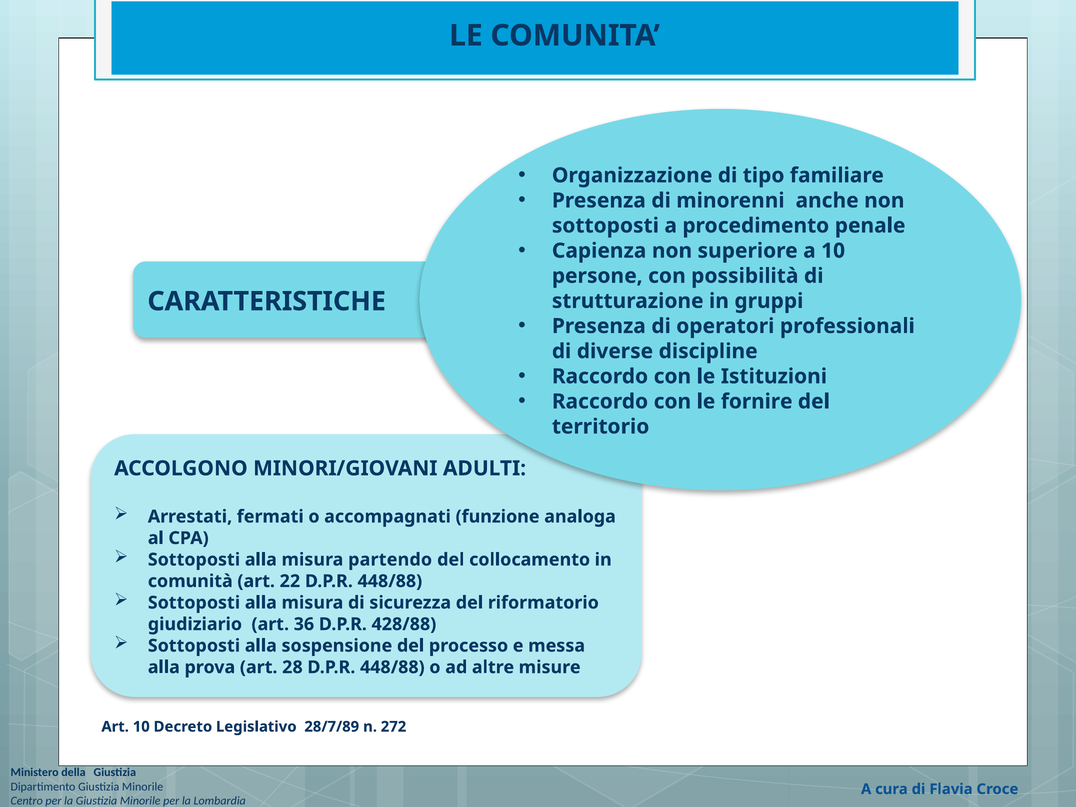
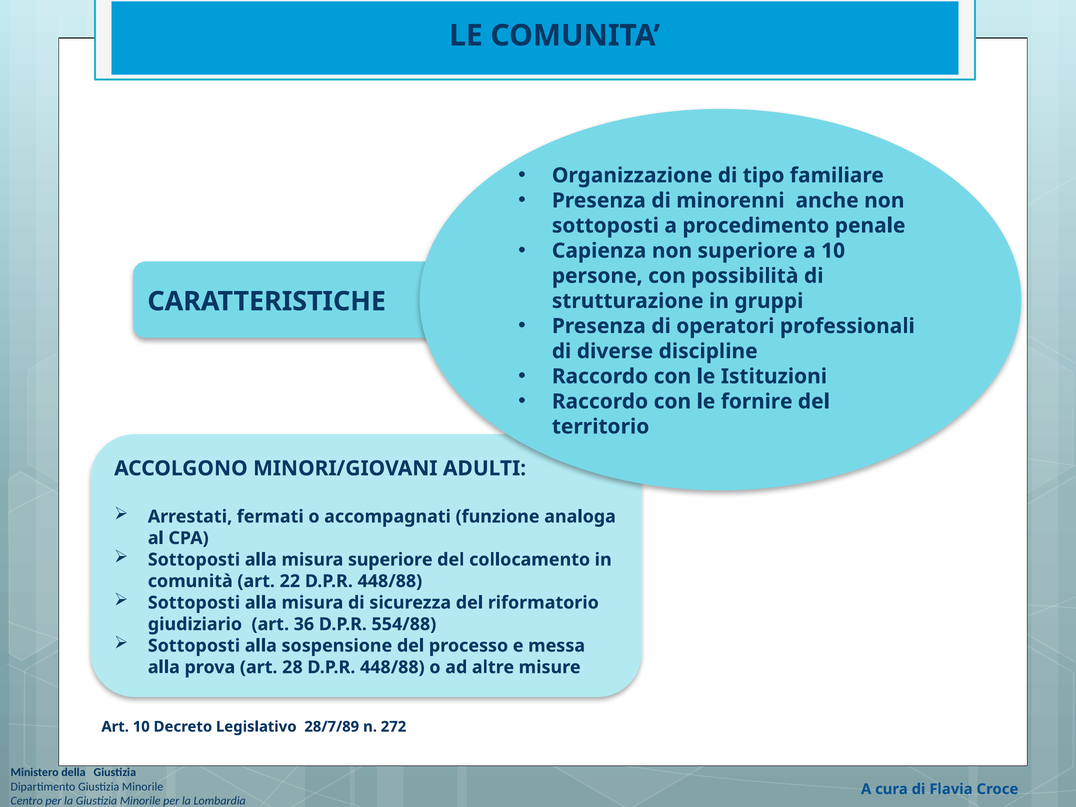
misura partendo: partendo -> superiore (390, 560)
428/88: 428/88 -> 554/88 (404, 624)
